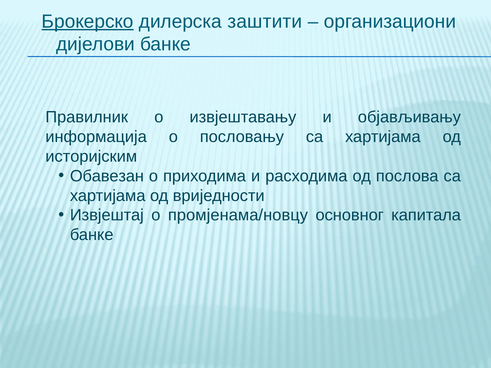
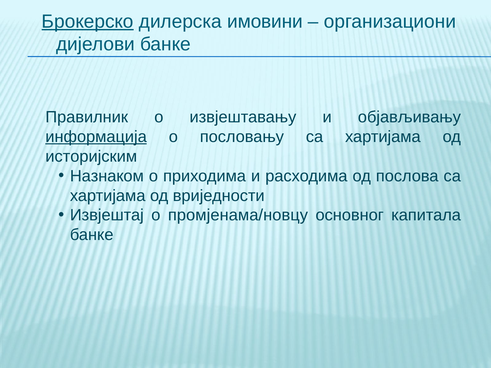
заштити: заштити -> имовини (265, 21)
информација underline: none -> present (96, 137)
Обавезан: Обавезан -> Назнаком (107, 176)
